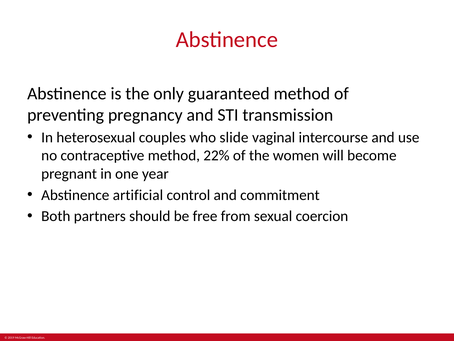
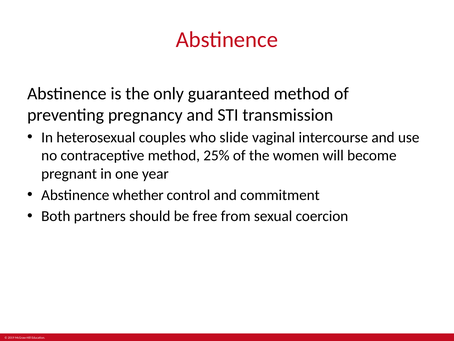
22%: 22% -> 25% (216, 155)
artificial: artificial -> whether (138, 195)
